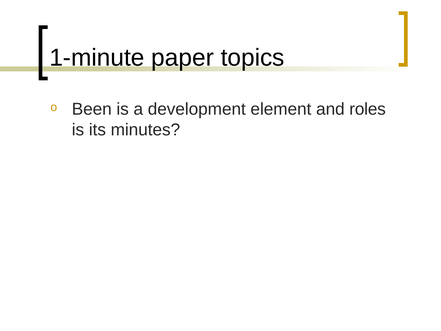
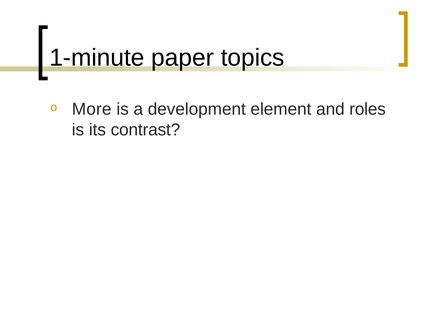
Been: Been -> More (92, 109)
minutes: minutes -> contrast (145, 130)
